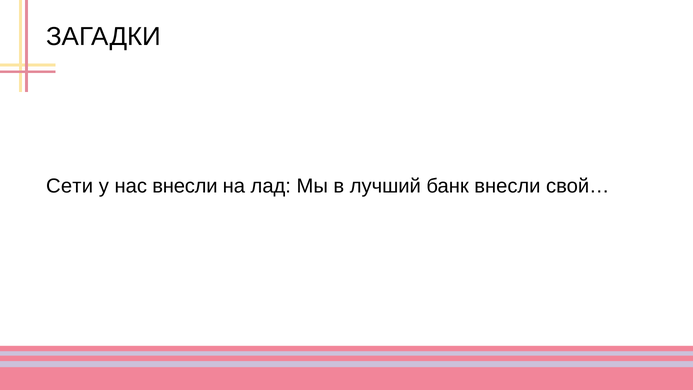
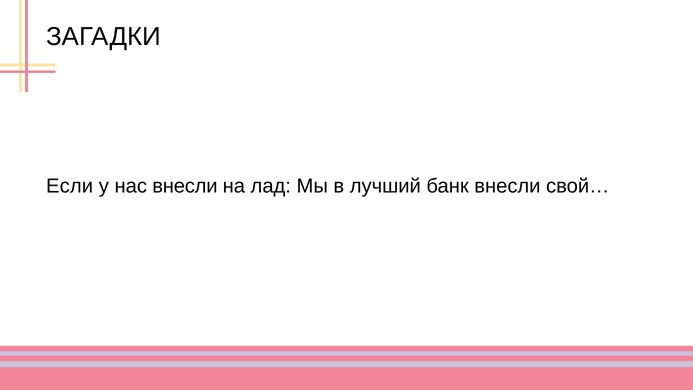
Сети: Сети -> Если (70, 186)
